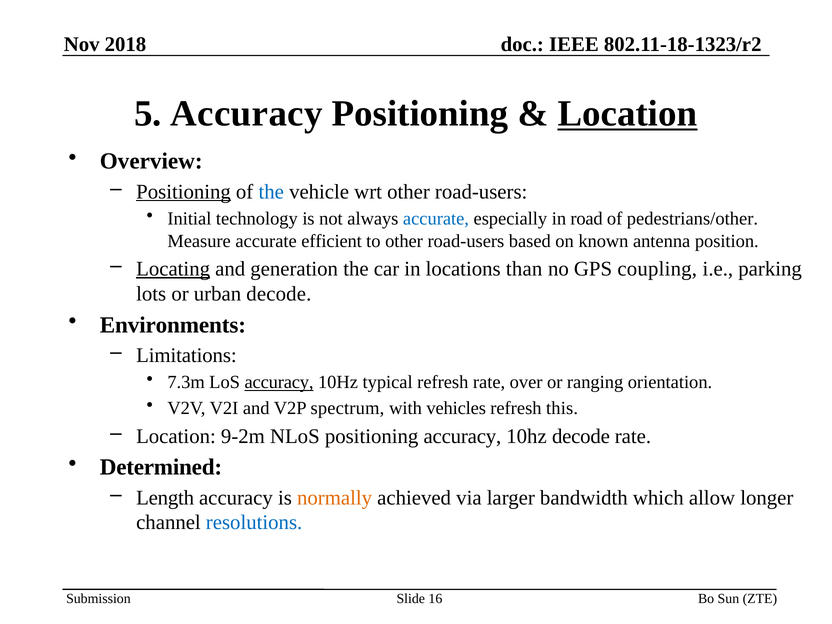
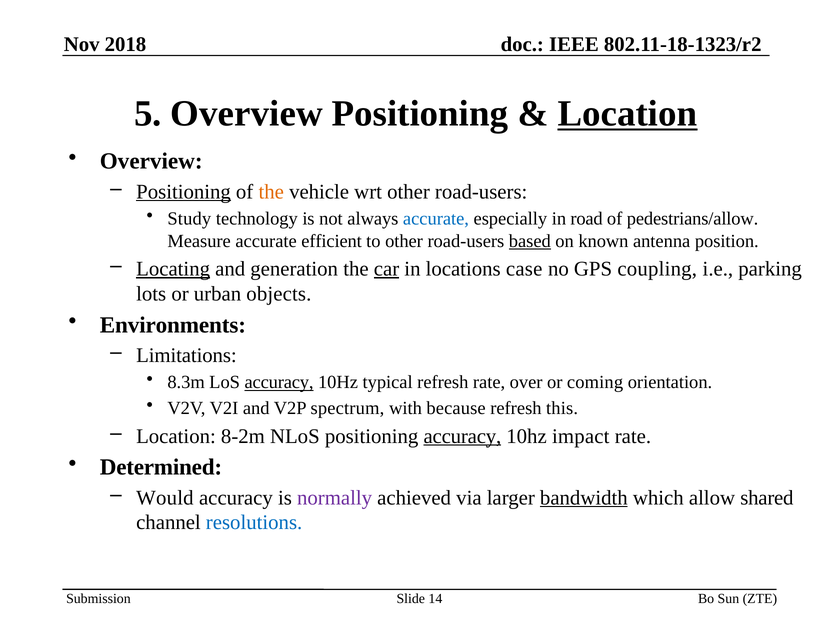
5 Accuracy: Accuracy -> Overview (247, 113)
the colour: blue -> orange (271, 192)
Initial: Initial -> Study (189, 219)
pedestrians/other: pedestrians/other -> pedestrians/allow (693, 219)
based underline: none -> present (530, 241)
car underline: none -> present (387, 269)
than: than -> case (524, 269)
urban decode: decode -> objects (279, 294)
7.3m: 7.3m -> 8.3m (186, 382)
ranging: ranging -> coming (595, 382)
vehicles: vehicles -> because (456, 408)
9-2m: 9-2m -> 8-2m (243, 436)
accuracy underline: none -> present (462, 436)
10hz decode: decode -> impact (581, 436)
Length: Length -> Would (165, 498)
normally colour: orange -> purple (335, 498)
bandwidth underline: none -> present (584, 498)
longer: longer -> shared (767, 498)
16: 16 -> 14 (435, 598)
